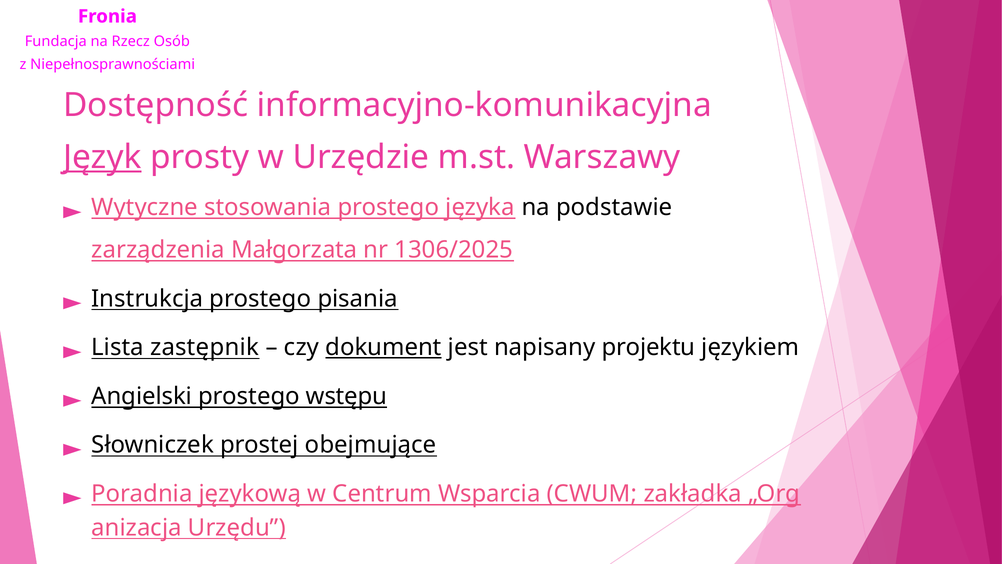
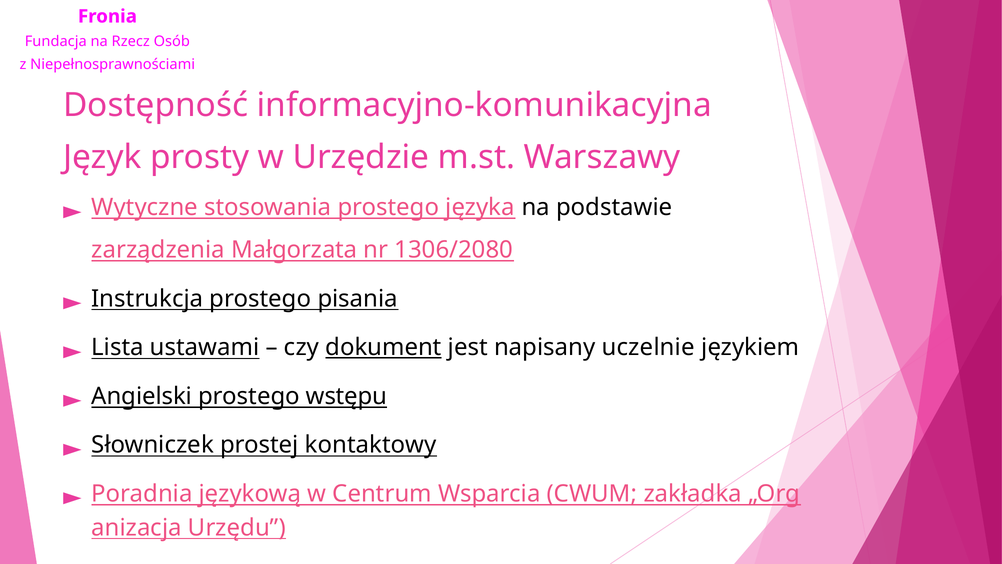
Język underline: present -> none (102, 157)
1306/2025: 1306/2025 -> 1306/2080 (454, 250)
zastępnik: zastępnik -> ustawami (205, 347)
projektu: projektu -> uczelnie (648, 347)
obejmujące: obejmujące -> kontaktowy (371, 445)
